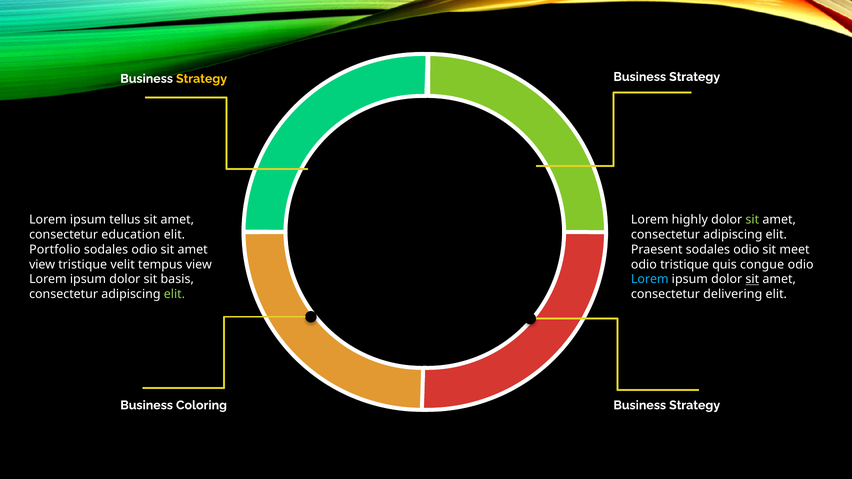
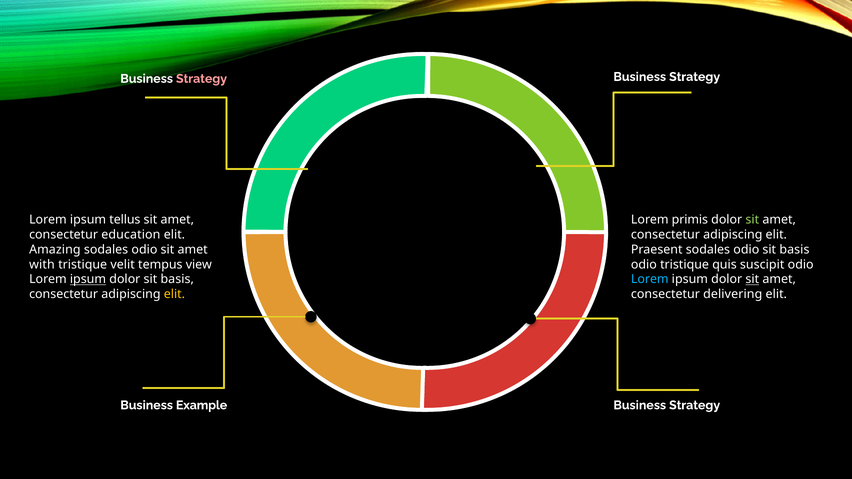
Strategy colour: yellow -> pink (202, 79)
highly: highly -> primis (690, 220)
Portfolio: Portfolio -> Amazing (55, 250)
odio sit meet: meet -> basis (794, 250)
view: view -> with (42, 265)
congue: congue -> suscipit (762, 265)
ipsum underline: none -> present (88, 279)
elit colour: light green -> yellow (174, 294)
Coloring: Coloring -> Example (202, 405)
